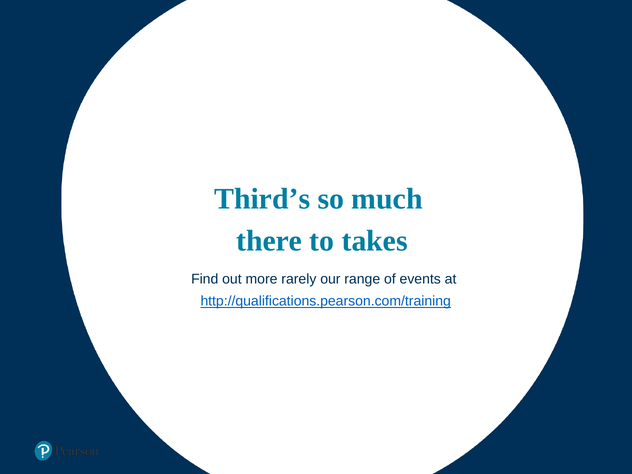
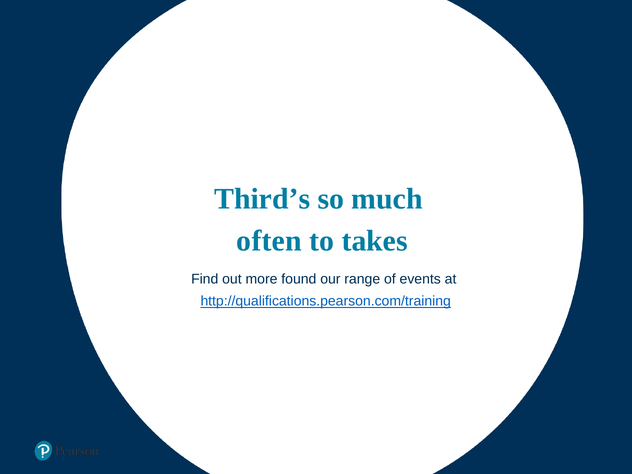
there: there -> often (269, 241)
rarely: rarely -> found (299, 279)
